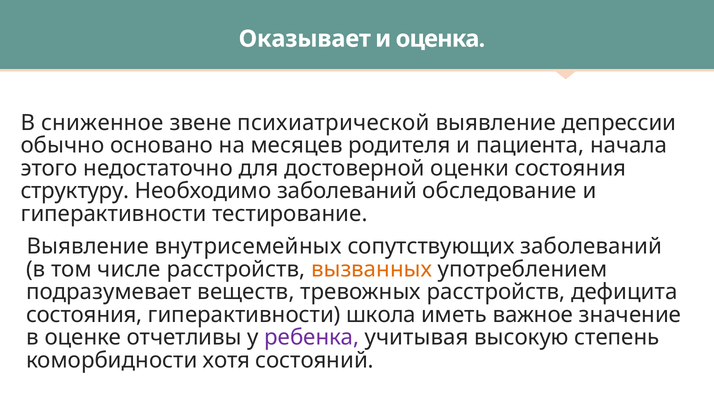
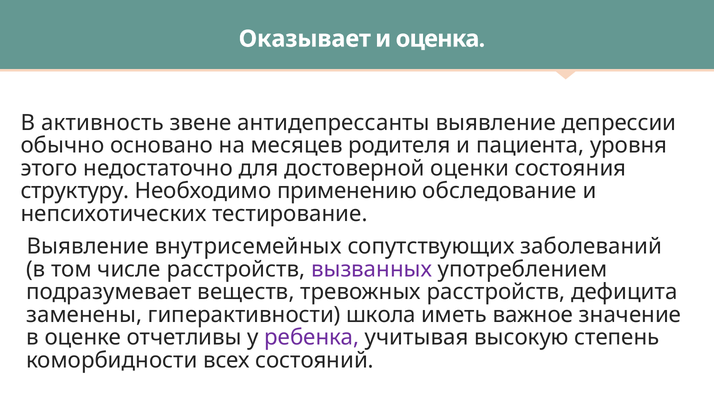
сниженное: сниженное -> активность (102, 123)
психиатрической: психиатрической -> антидепрессанты (334, 123)
начала: начала -> уровня (629, 145)
Необходимо заболеваний: заболеваний -> применению (347, 191)
гиперактивности: гиперактивности -> непсихотических (114, 214)
вызванных colour: orange -> purple (372, 269)
состояния: состояния -> заменены (84, 314)
хотя: хотя -> всех (227, 360)
